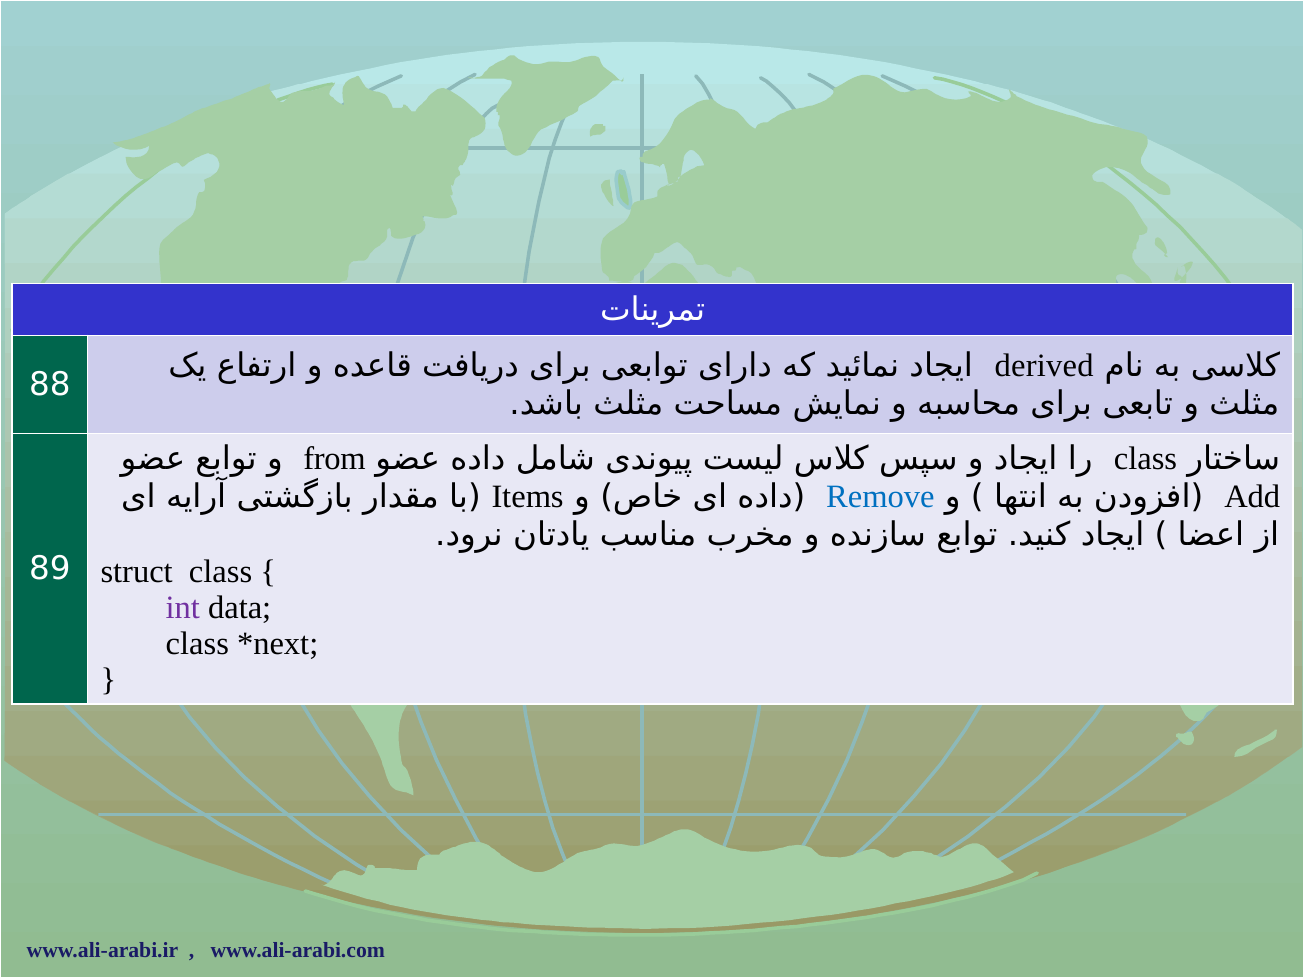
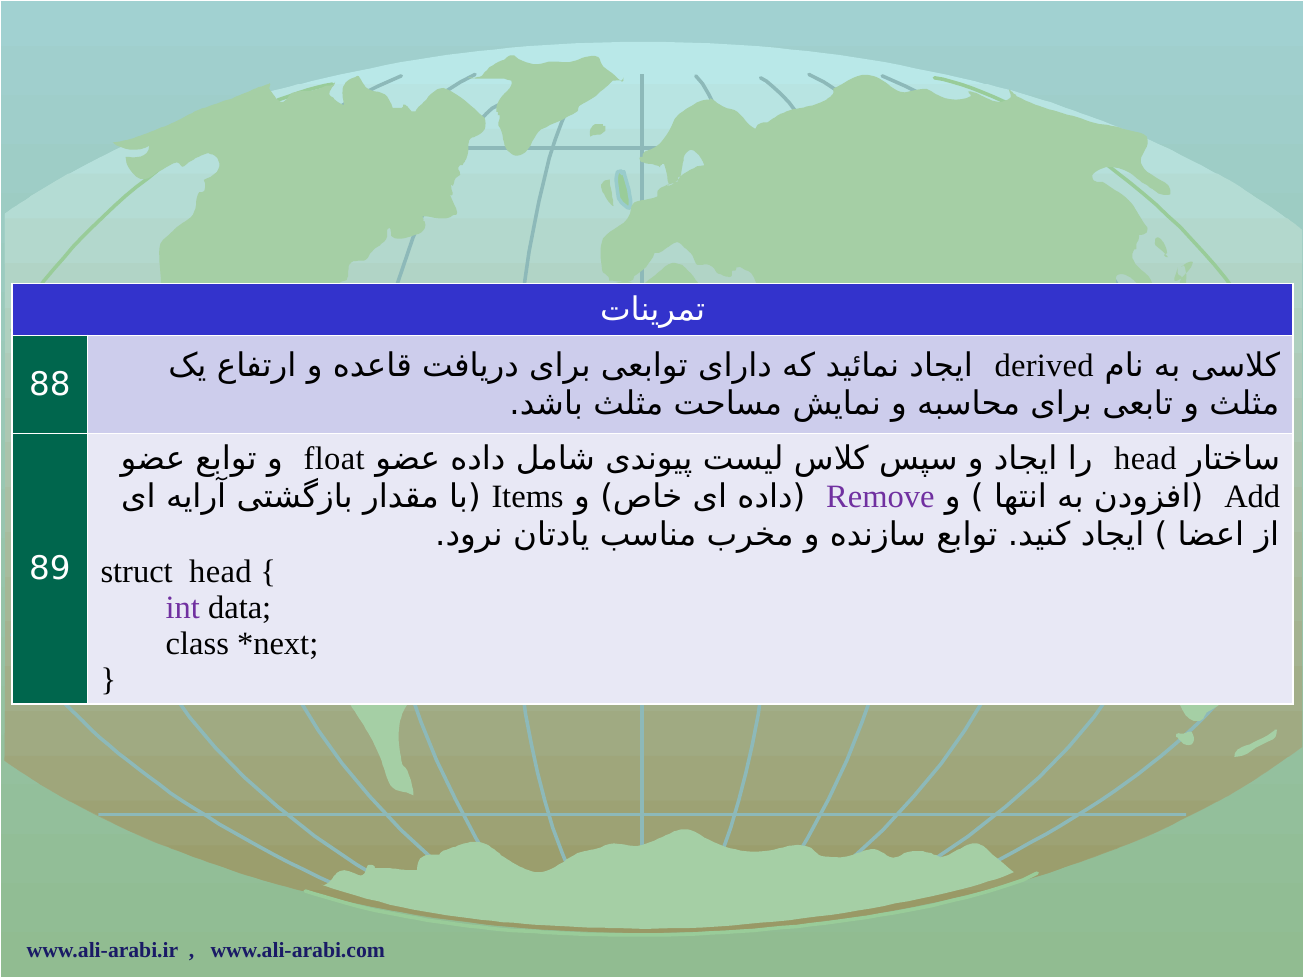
from: from -> float (334, 459)
class: class -> head (1145, 459)
Remove colour: blue -> purple (880, 497)
struct class: class -> head (220, 572)
